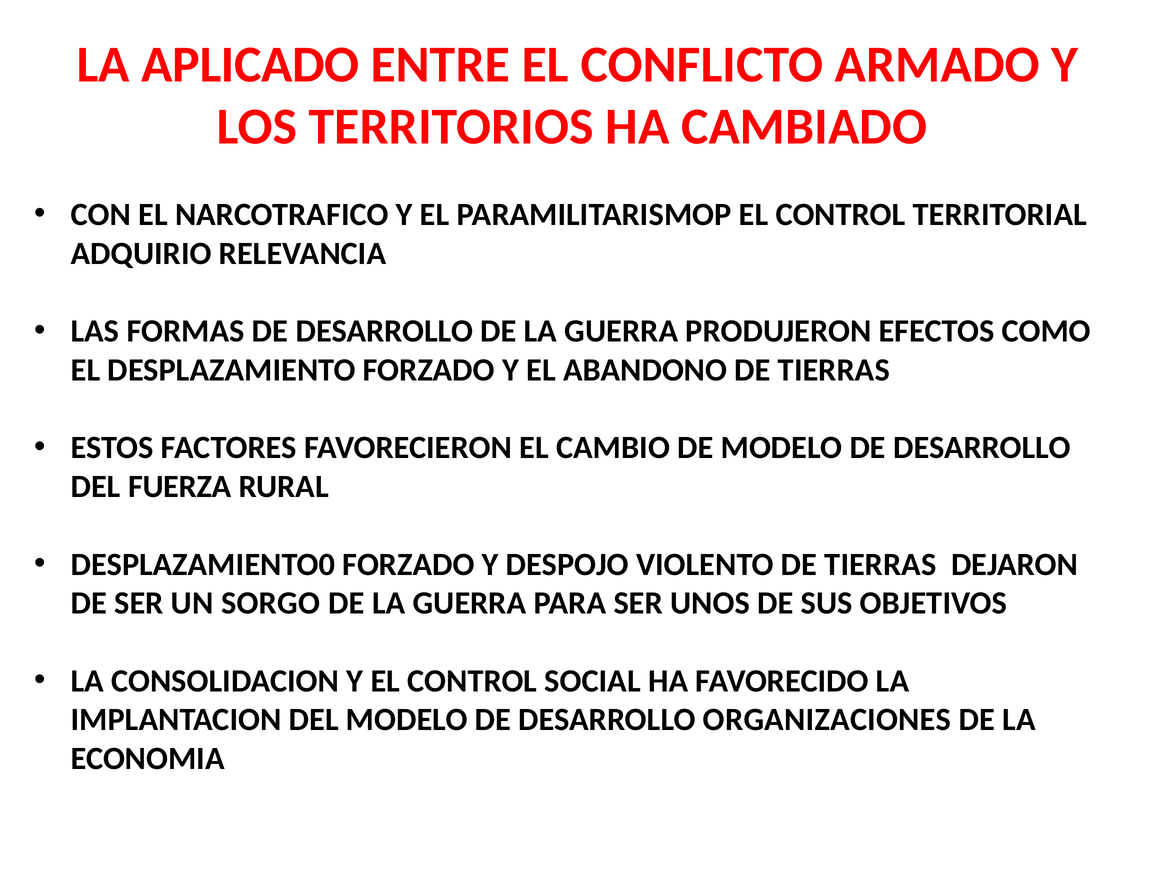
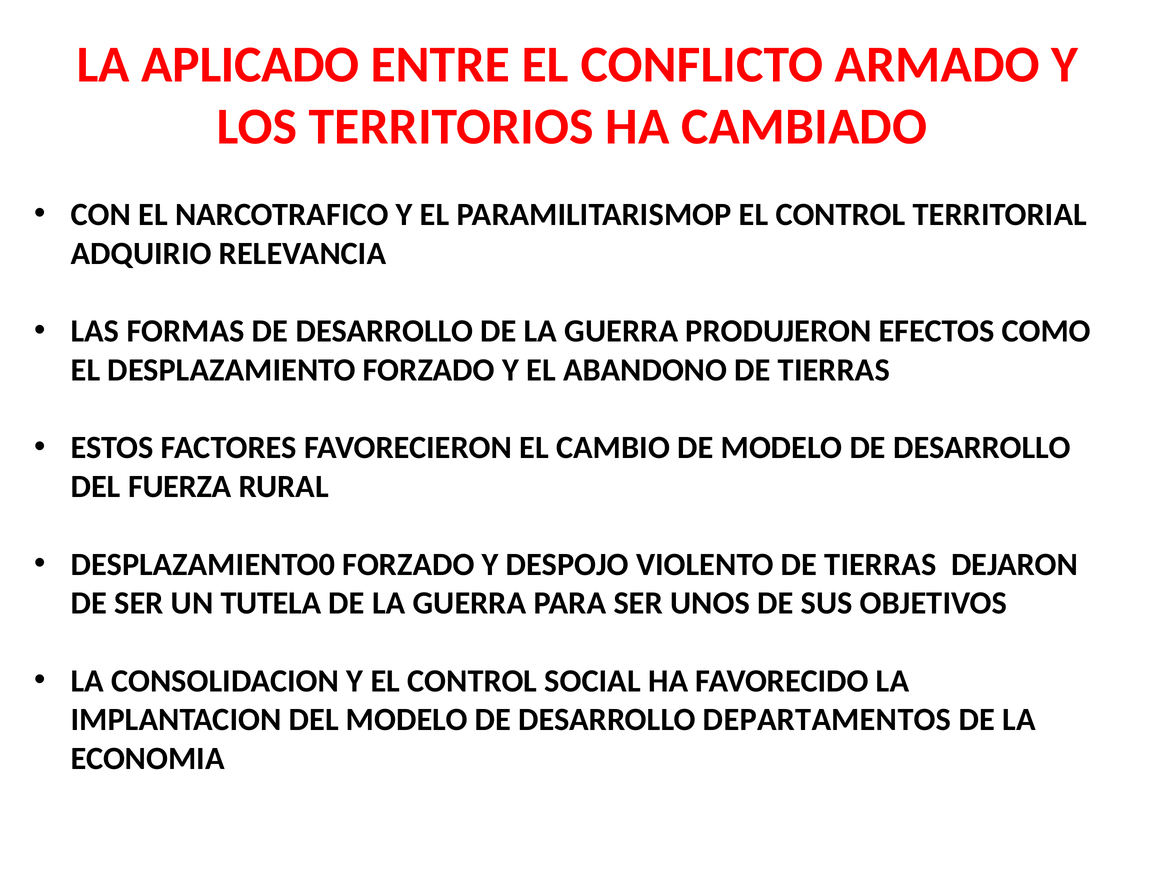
SORGO: SORGO -> TUTELA (271, 603)
ORGANIZACIONES: ORGANIZACIONES -> DEPARTAMENTOS (827, 720)
